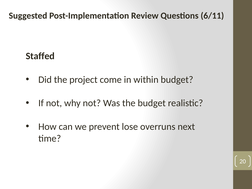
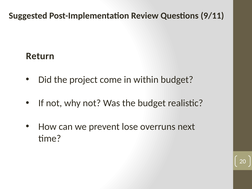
6/11: 6/11 -> 9/11 (212, 16)
Staffed: Staffed -> Return (40, 56)
